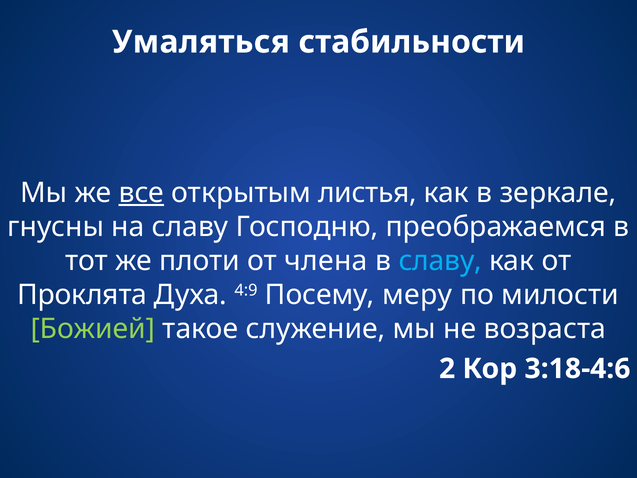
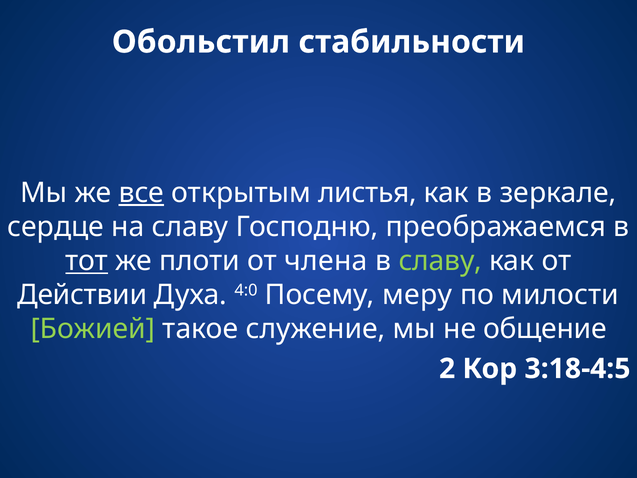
Умаляться: Умаляться -> Обольстил (201, 42)
гнусны: гнусны -> сердце (56, 227)
тот underline: none -> present (87, 261)
славу colour: light blue -> light green (440, 261)
Проклята: Проклята -> Действии (82, 295)
4:9: 4:9 -> 4:0 (246, 290)
возраста: возраста -> общение (545, 329)
3:18-4:6: 3:18-4:6 -> 3:18-4:5 (577, 369)
